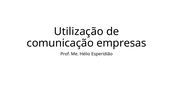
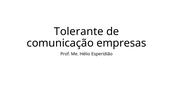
Utilização: Utilização -> Tolerante (79, 32)
